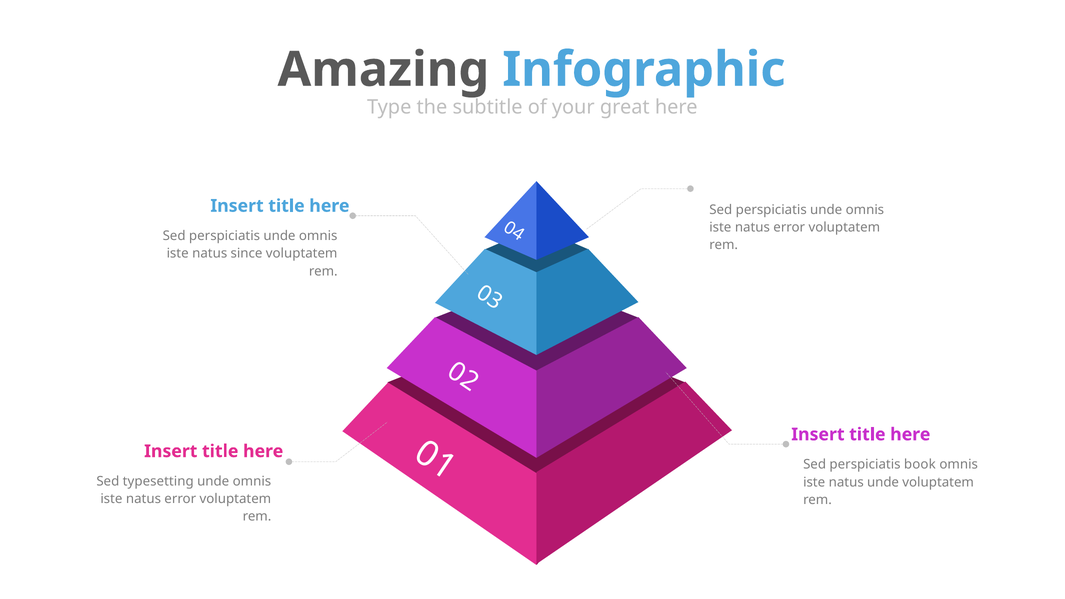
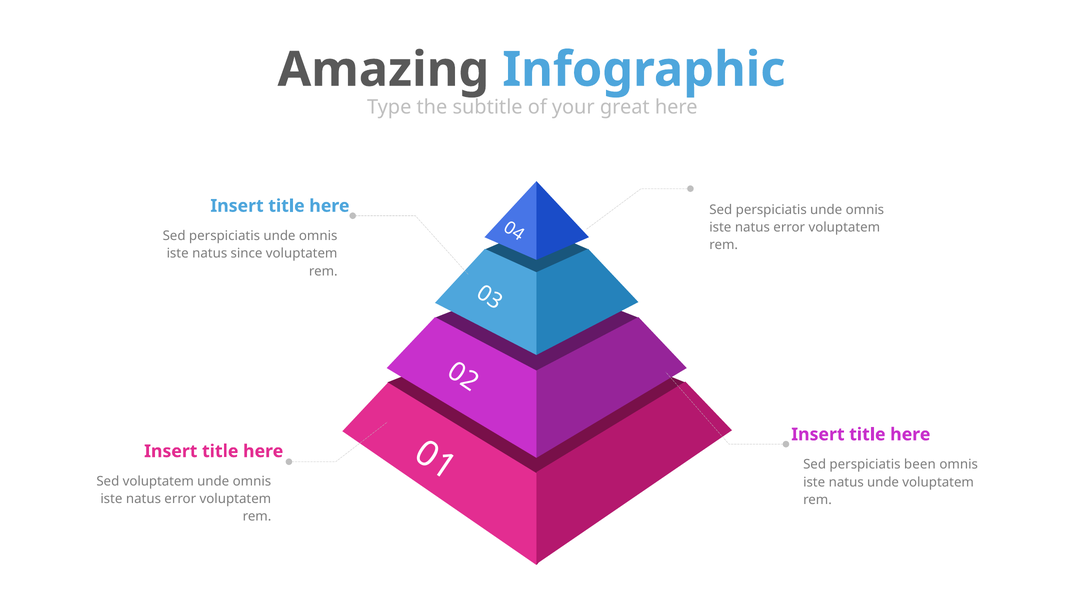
book: book -> been (920, 465)
Sed typesetting: typesetting -> voluptatem (158, 481)
